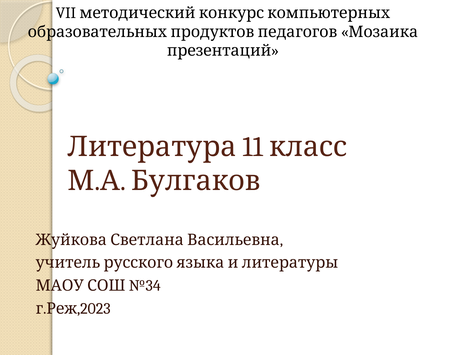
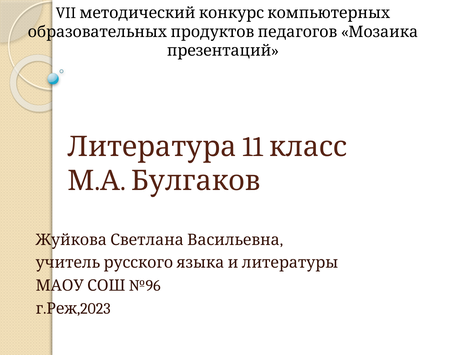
№34: №34 -> №96 (145, 285)
